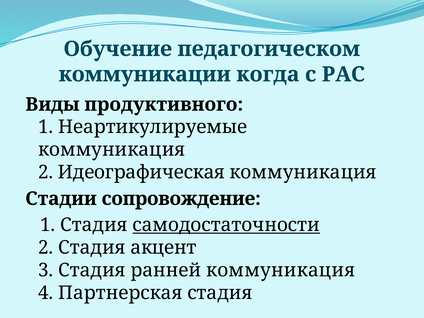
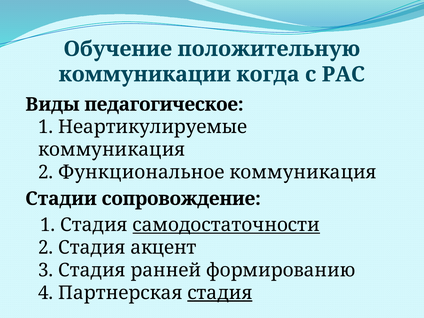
педагогическом: педагогическом -> положительную (269, 49)
продуктивного: продуктивного -> педагогическое (164, 104)
Идеографическая: Идеографическая -> Функциональное (141, 172)
ранней коммуникация: коммуникация -> формированию (281, 270)
стадия underline: none -> present (220, 293)
